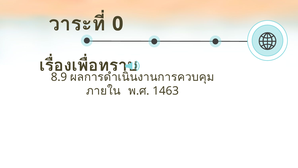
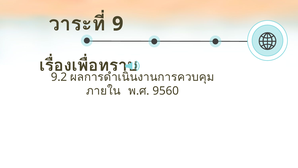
0: 0 -> 9 (118, 24)
8.9: 8.9 -> 9.2 (59, 77)
1463: 1463 -> 9560 (166, 91)
